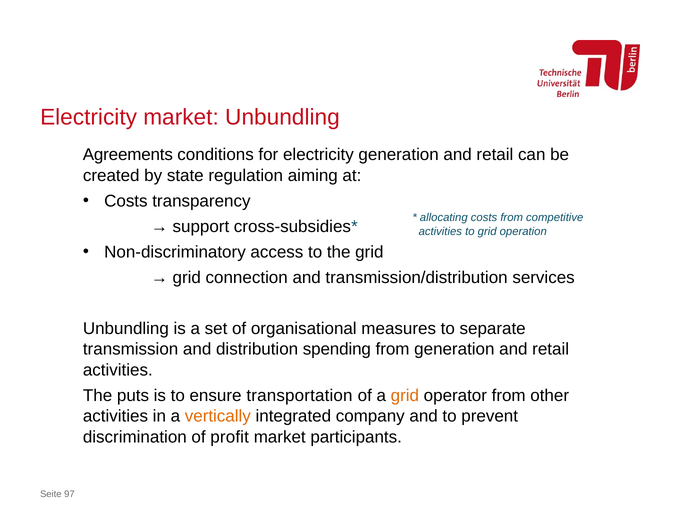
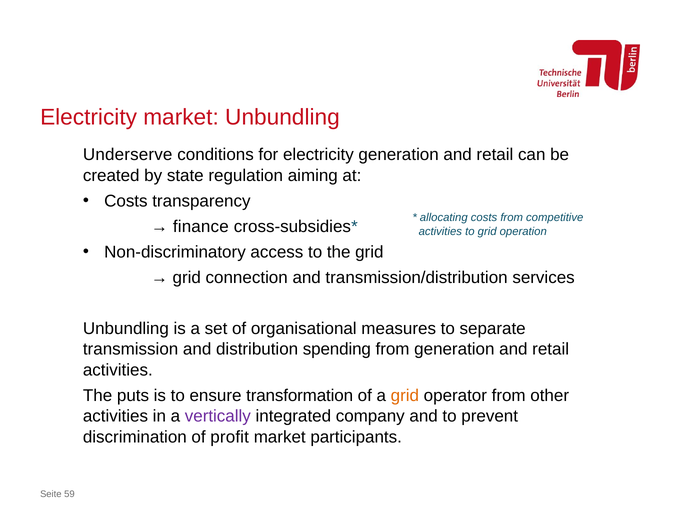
Agreements: Agreements -> Underserve (128, 155)
support: support -> finance (201, 227)
transportation: transportation -> transformation (300, 396)
vertically colour: orange -> purple (218, 416)
97: 97 -> 59 (69, 494)
